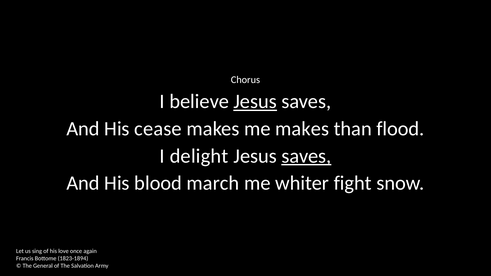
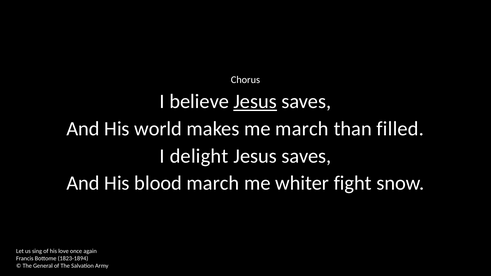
cease: cease -> world (158, 129)
me makes: makes -> march (302, 129)
flood: flood -> filled (400, 129)
saves underline: present -> none (306, 156)
